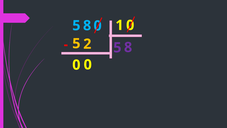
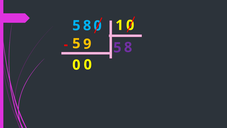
2: 2 -> 9 (87, 44)
